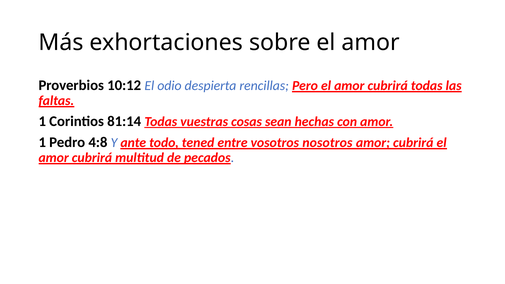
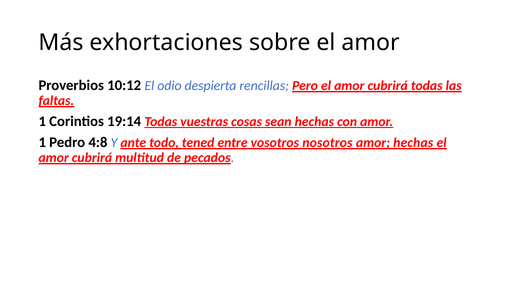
81:14: 81:14 -> 19:14 (124, 121)
cubrirá: cubrirá -> hechas (413, 143)
